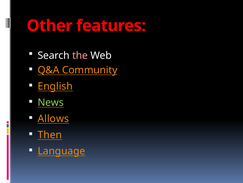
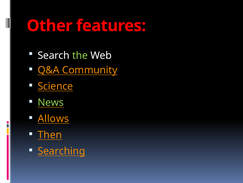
the colour: pink -> light green (80, 55)
English: English -> Science (55, 86)
Language: Language -> Searching (61, 151)
